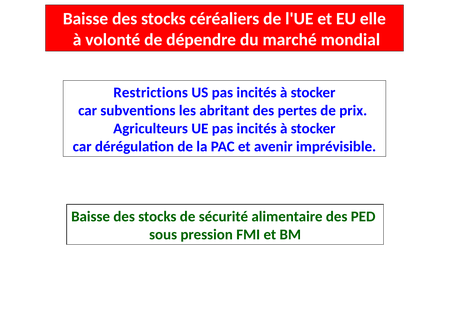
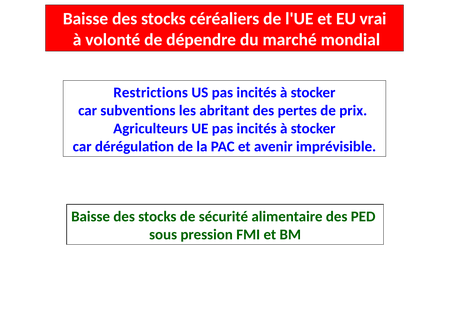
elle: elle -> vrai (373, 19)
